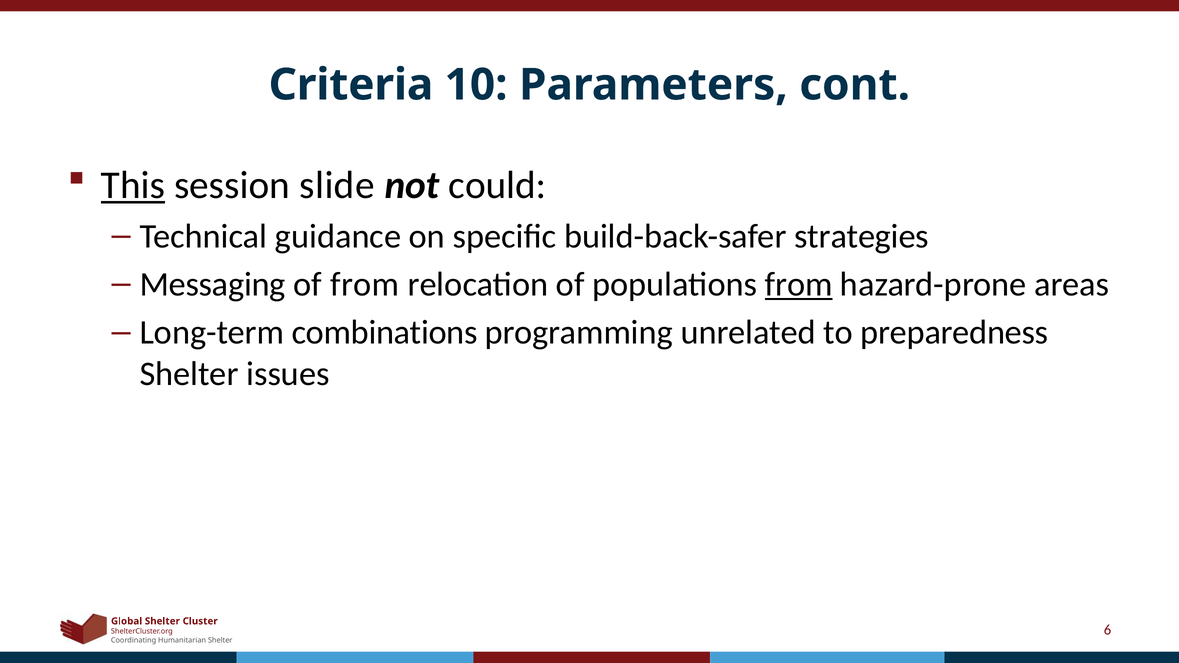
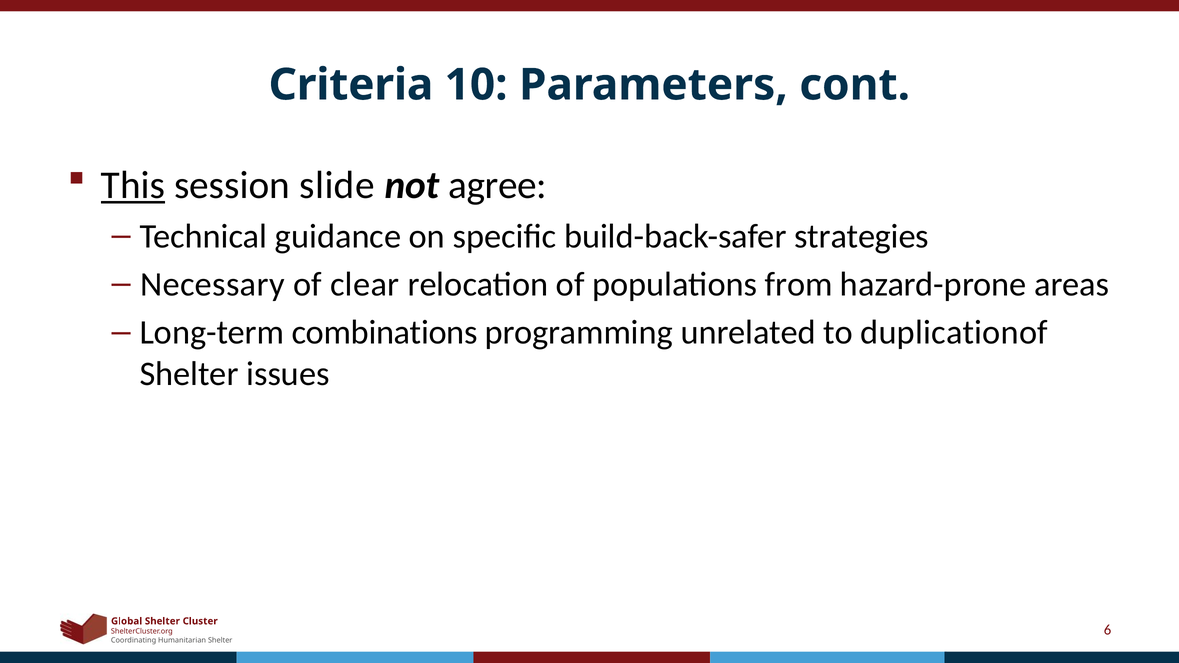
could: could -> agree (498, 185)
Messaging: Messaging -> Necessary (212, 284)
of from: from -> clear (365, 284)
from underline: present -> none (799, 284)
preparedness: preparedness -> duplicationof (954, 333)
